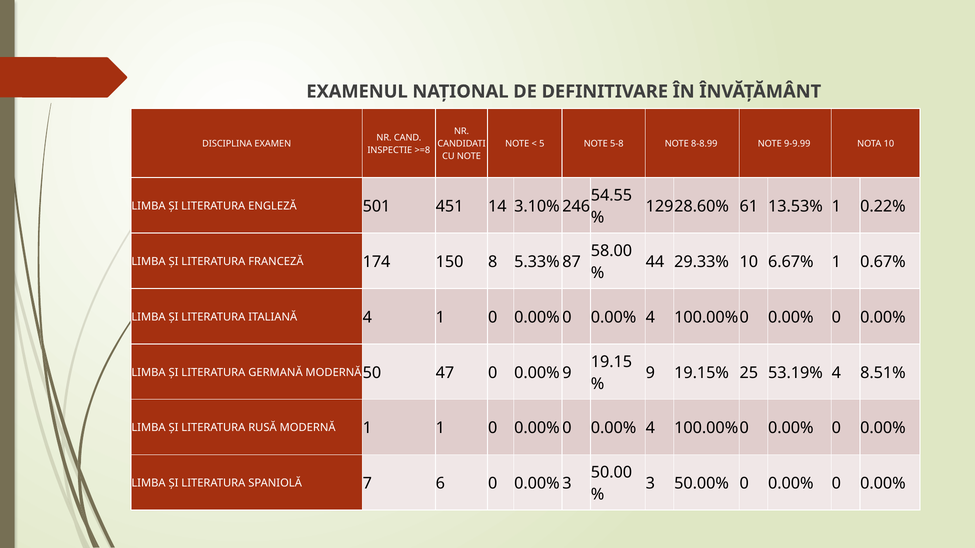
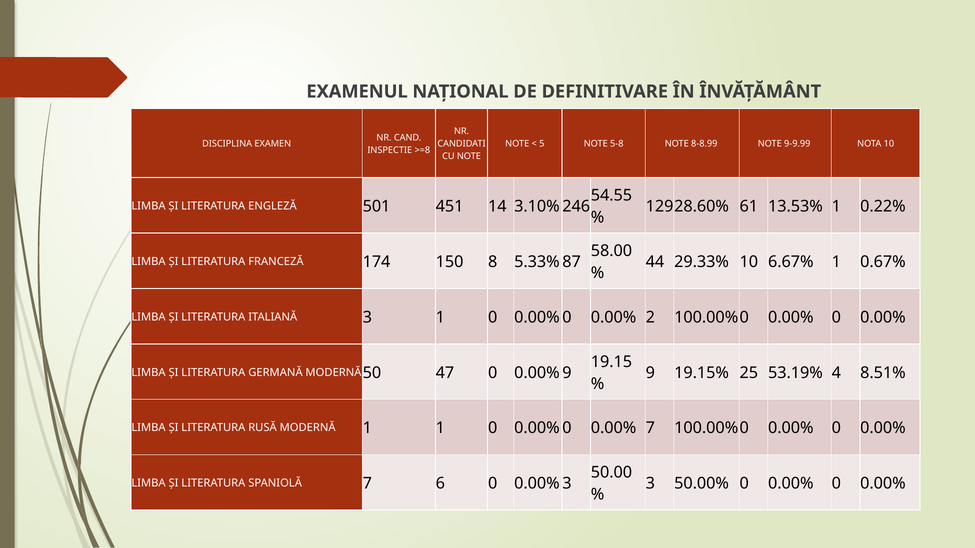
ITALIANĂ 4: 4 -> 3 (367, 317)
4: 4 -> 2 (650, 317)
4: 4 -> 7 (650, 428)
